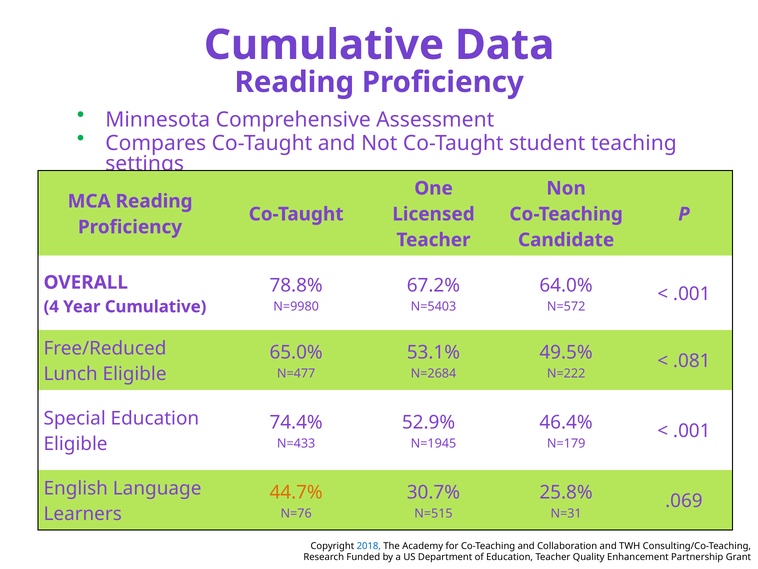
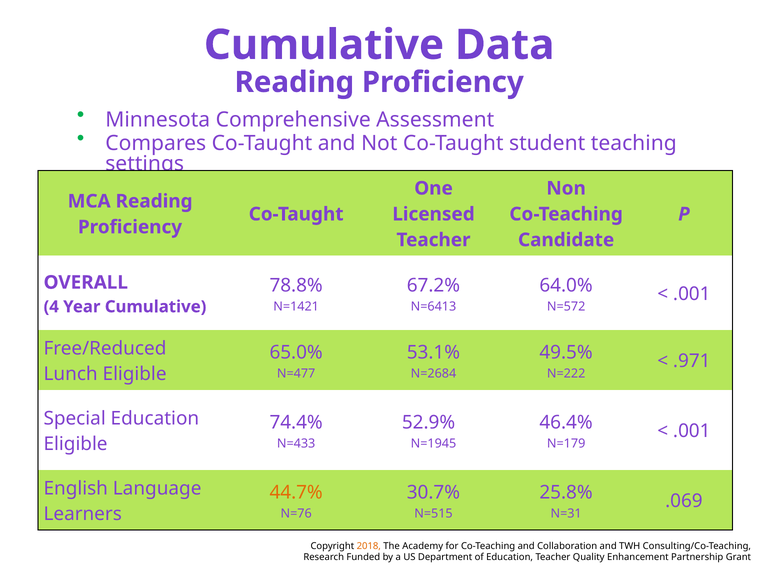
N=9980: N=9980 -> N=1421 (296, 306)
N=5403: N=5403 -> N=6413 (433, 306)
.081: .081 -> .971 (692, 361)
2018 colour: blue -> orange (369, 545)
